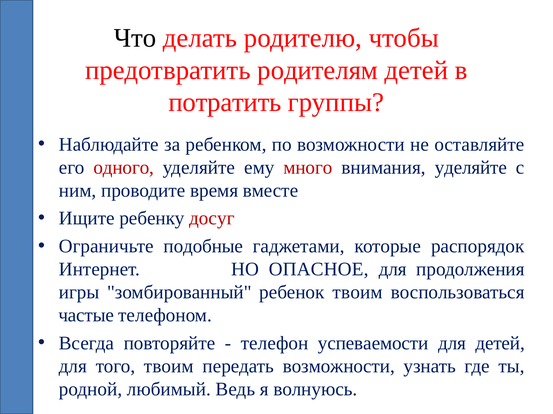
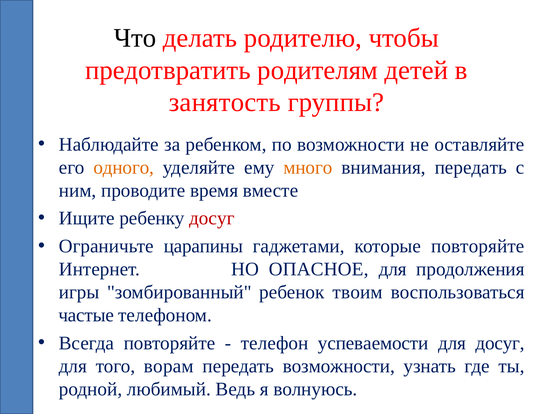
потратить: потратить -> занятость (225, 103)
одного colour: red -> orange (124, 168)
много colour: red -> orange (308, 168)
внимания уделяйте: уделяйте -> передать (471, 168)
подобные: подобные -> царапины (203, 247)
которые распорядок: распорядок -> повторяйте (478, 247)
для детей: детей -> досуг (500, 344)
того твоим: твоим -> ворам (169, 367)
